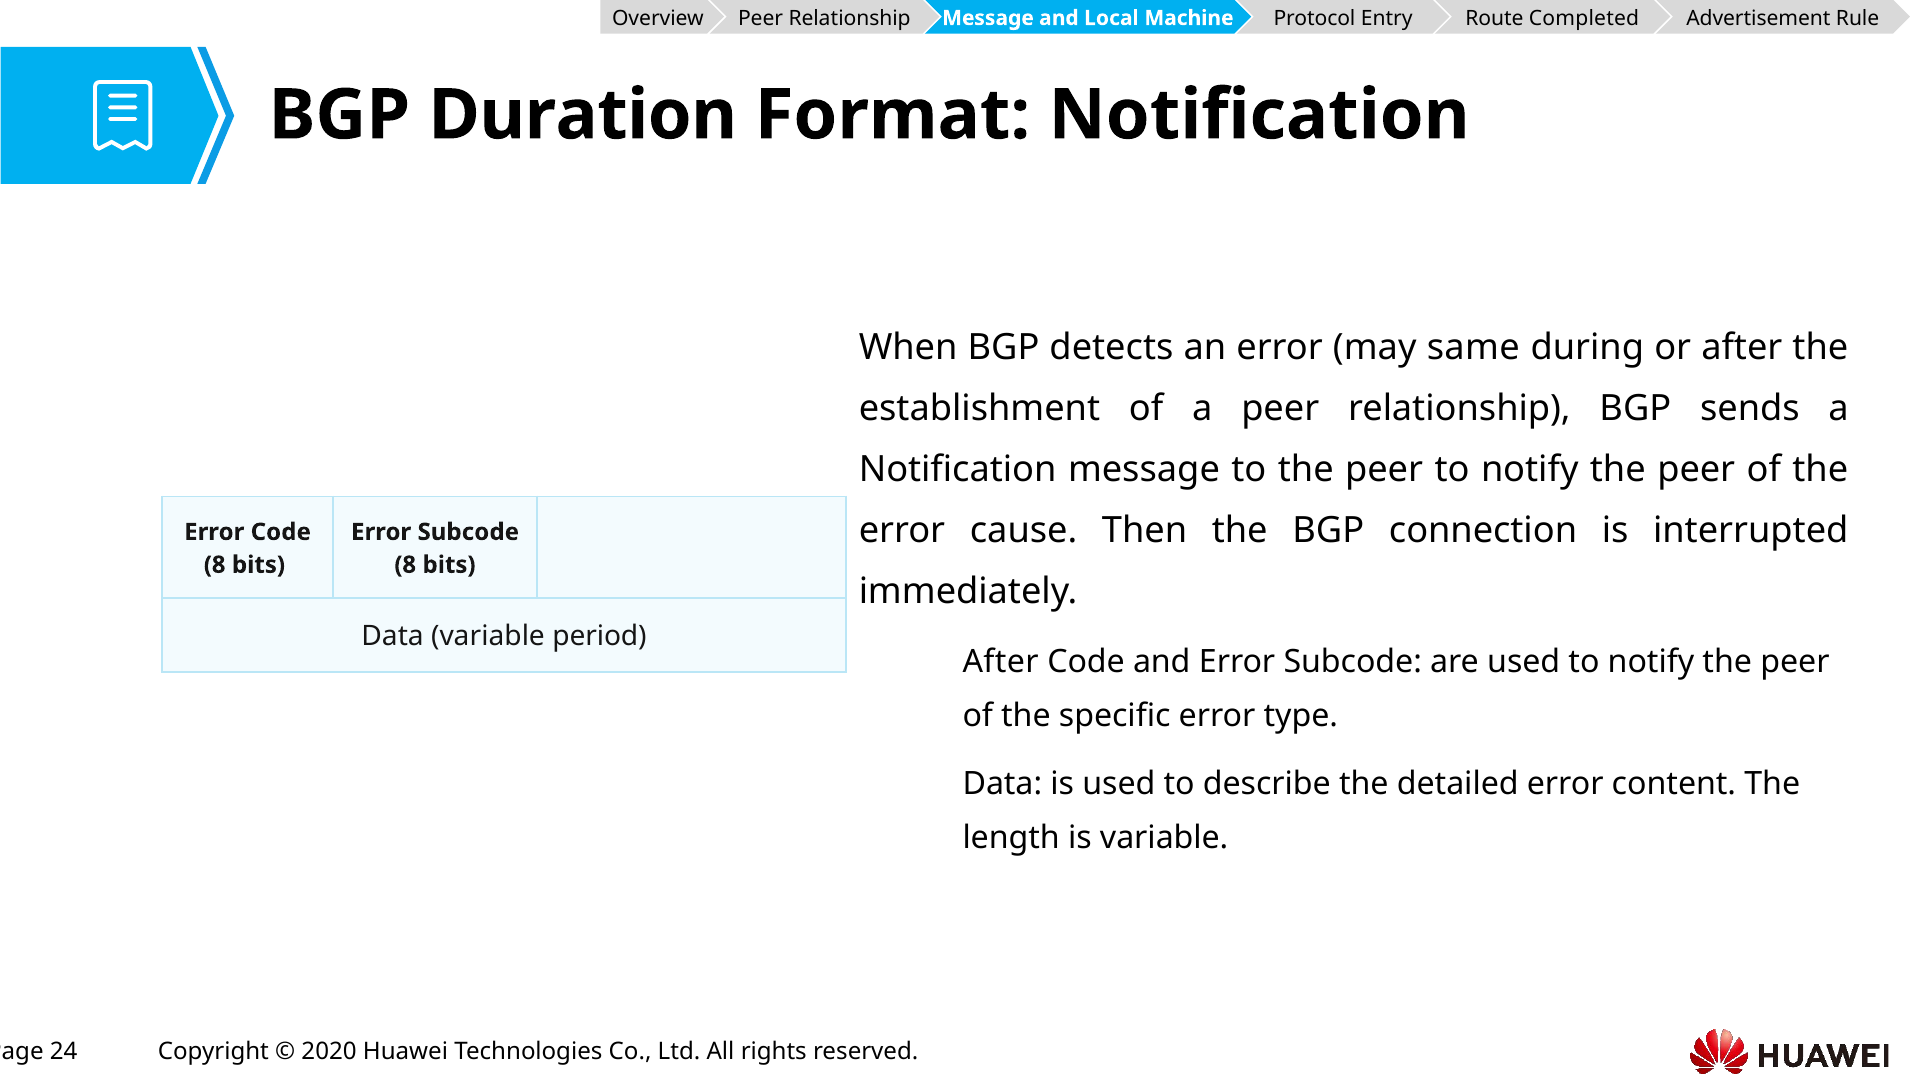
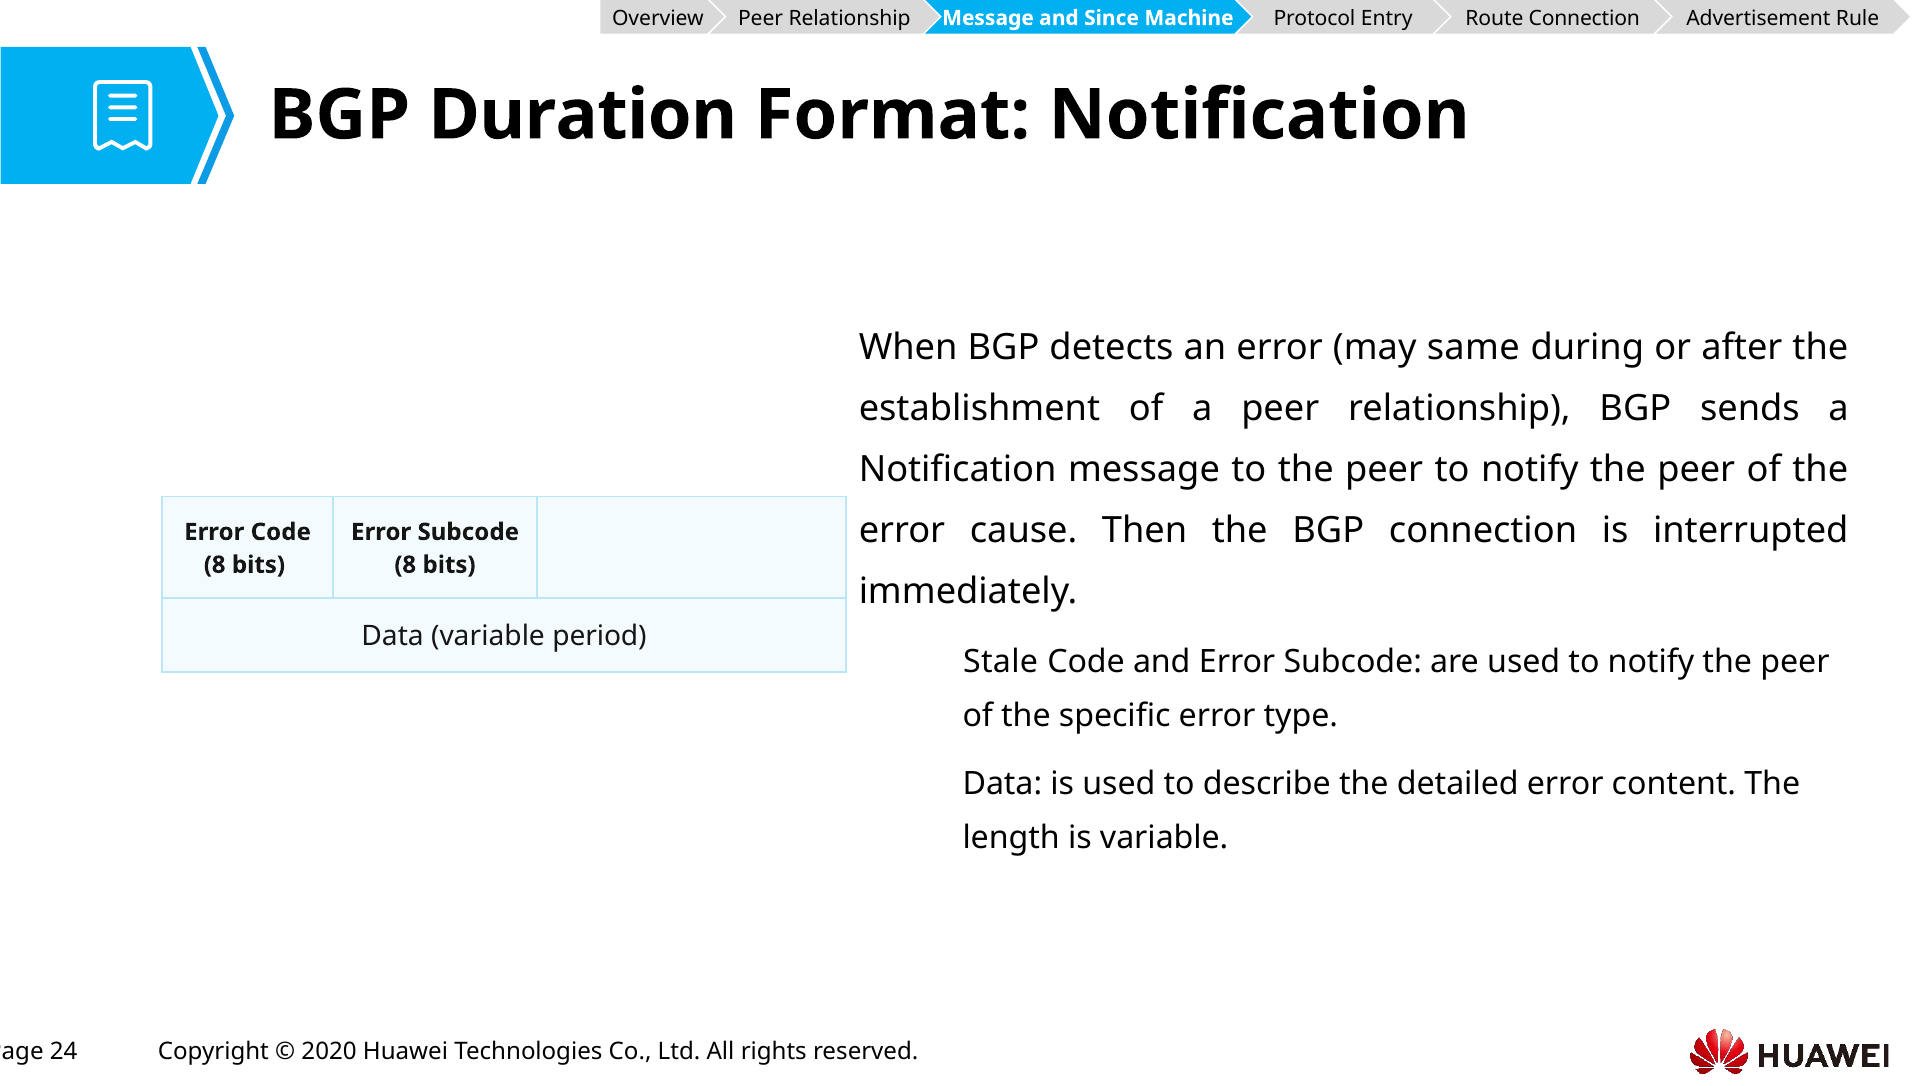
Route Completed: Completed -> Connection (1584, 18)
Local: Local -> Since (1112, 18)
After: After -> Stale (1001, 662)
